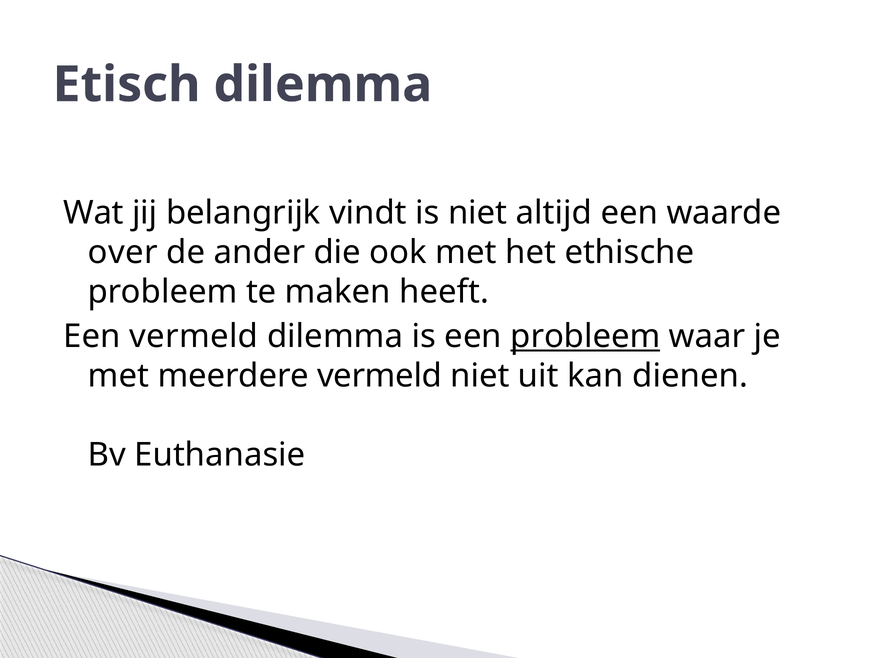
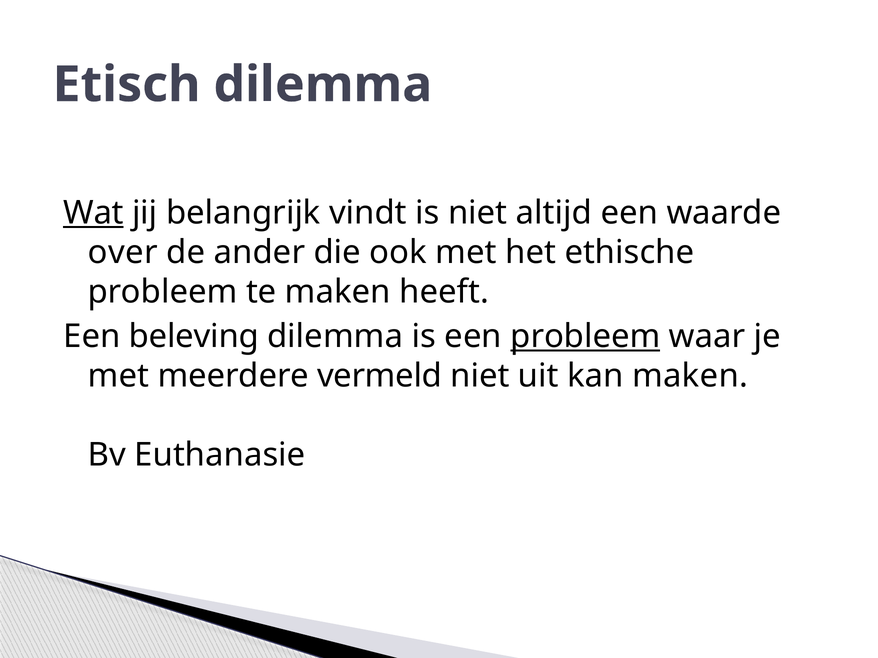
Wat underline: none -> present (93, 213)
Een vermeld: vermeld -> beleving (194, 337)
kan dienen: dienen -> maken (690, 376)
